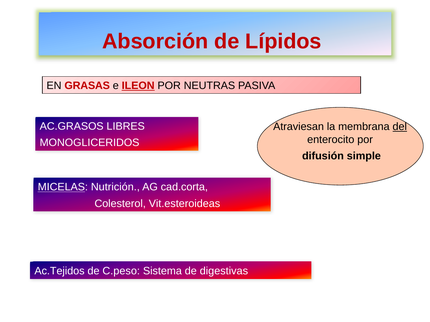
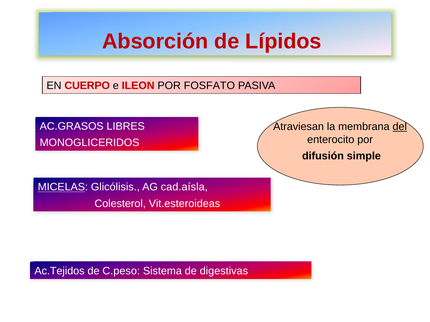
GRASAS: GRASAS -> CUERPO (87, 86)
ILEON underline: present -> none (138, 86)
NEUTRAS: NEUTRAS -> FOSFATO (209, 86)
Nutrición: Nutrición -> Glicólisis (115, 187)
cad.corta: cad.corta -> cad.aísla (184, 187)
